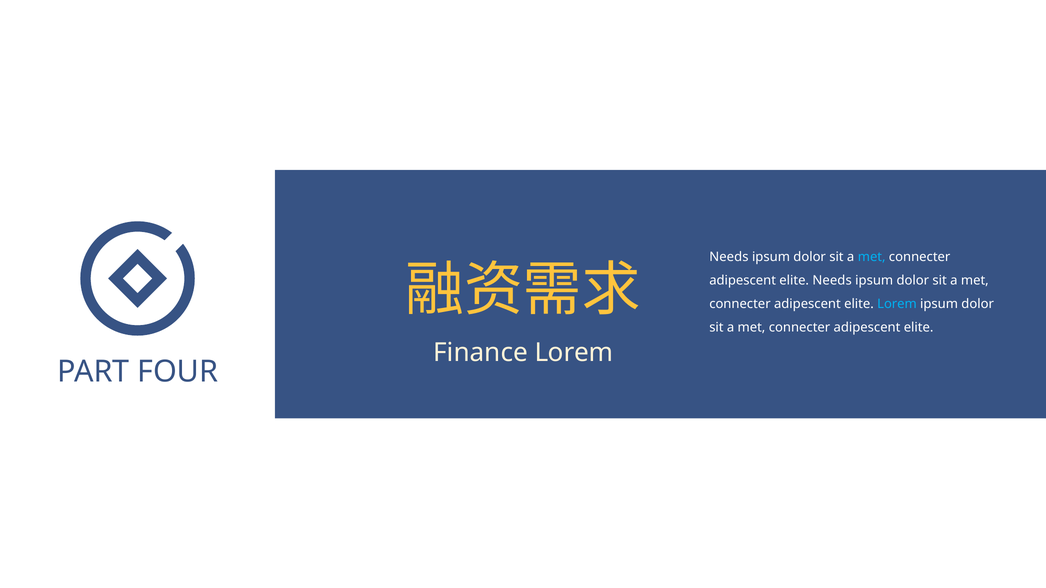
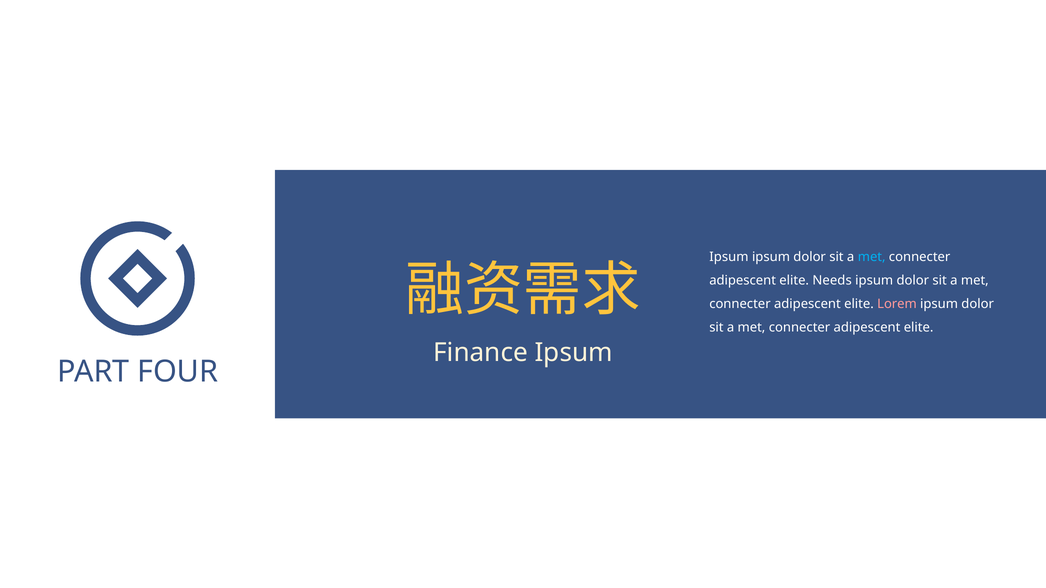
Needs: Needs -> Ipsum (729, 257)
Lorem colour: light blue -> pink (897, 304)
Finance Lorem: Lorem -> Ipsum (574, 353)
